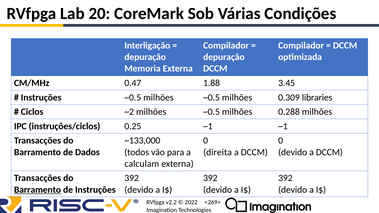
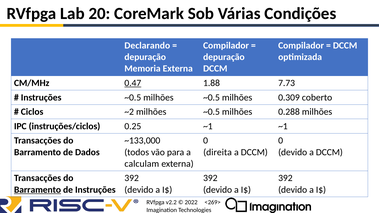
Interligação: Interligação -> Declarando (147, 46)
0.47 underline: none -> present (133, 83)
3.45: 3.45 -> 7.73 (287, 83)
libraries: libraries -> coberto (317, 97)
